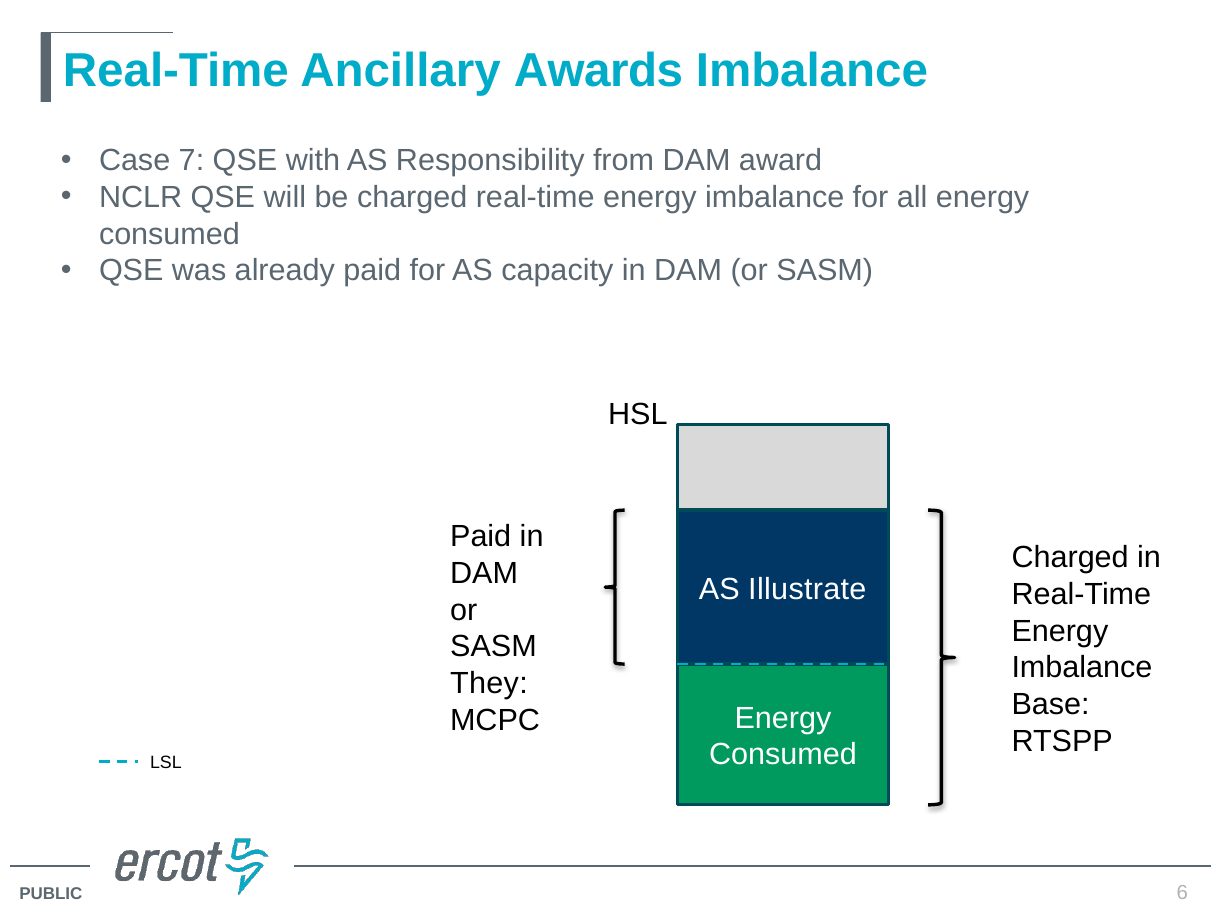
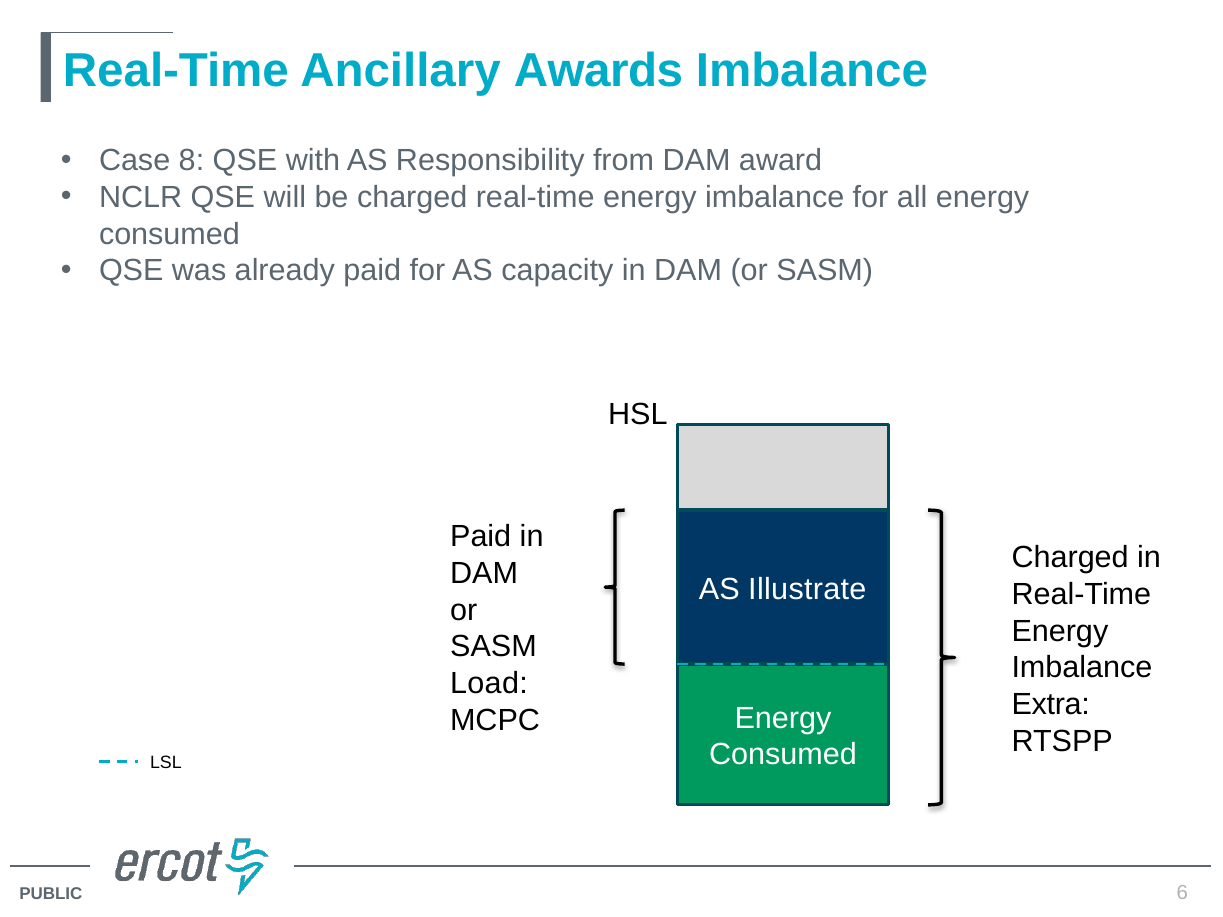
7: 7 -> 8 (191, 161)
They: They -> Load (489, 684)
Base: Base -> Extra (1051, 705)
